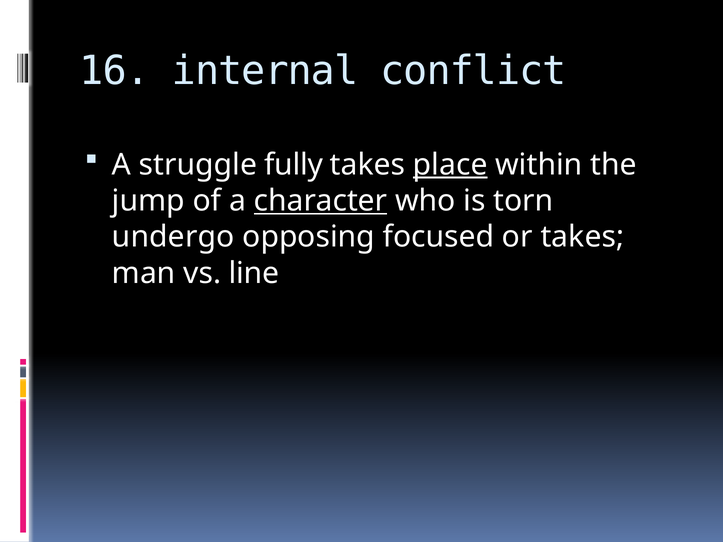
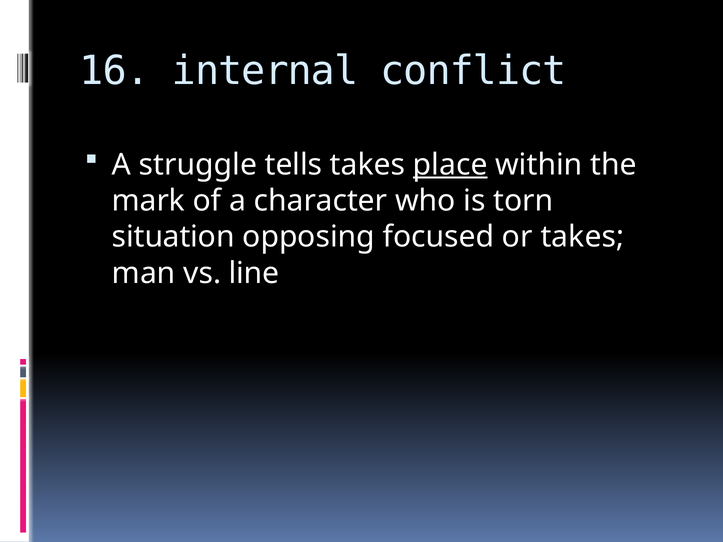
fully: fully -> tells (293, 165)
jump: jump -> mark (149, 201)
character underline: present -> none (321, 201)
undergo: undergo -> situation (173, 237)
